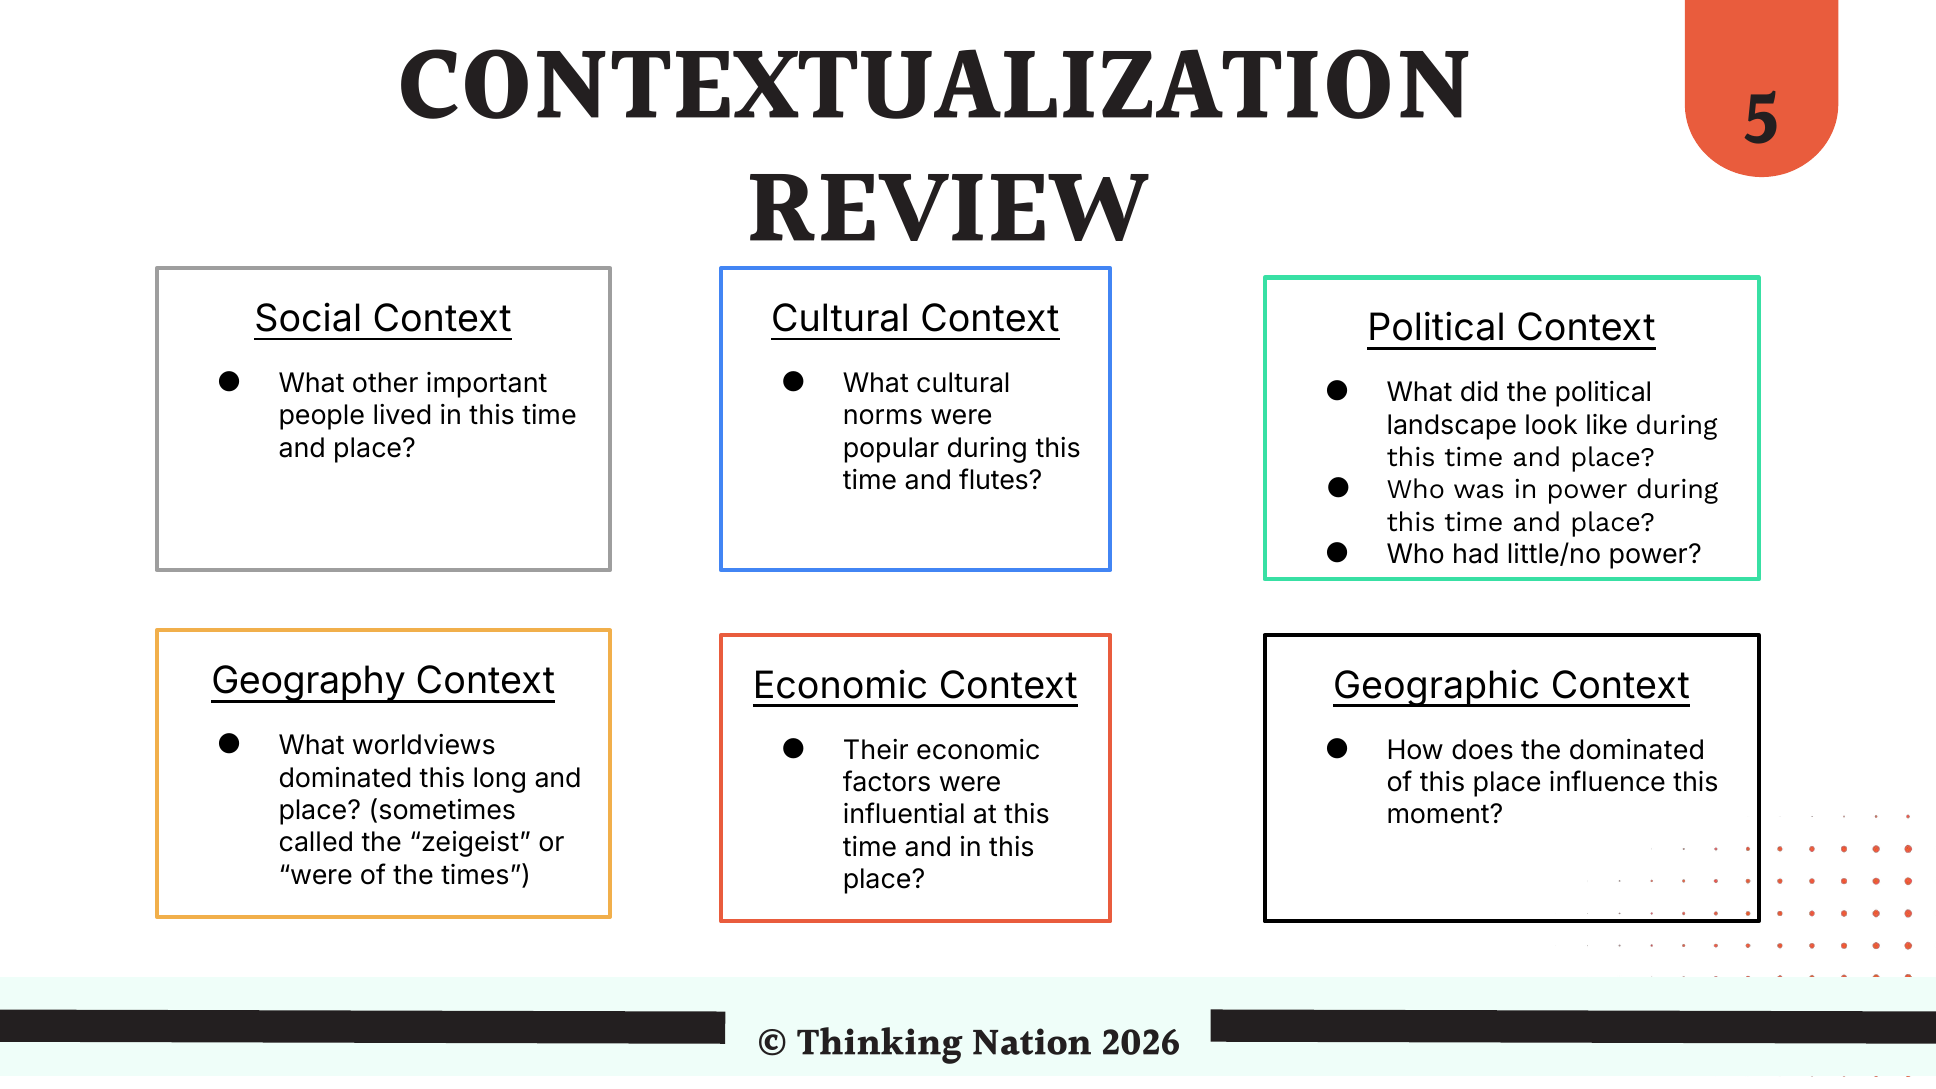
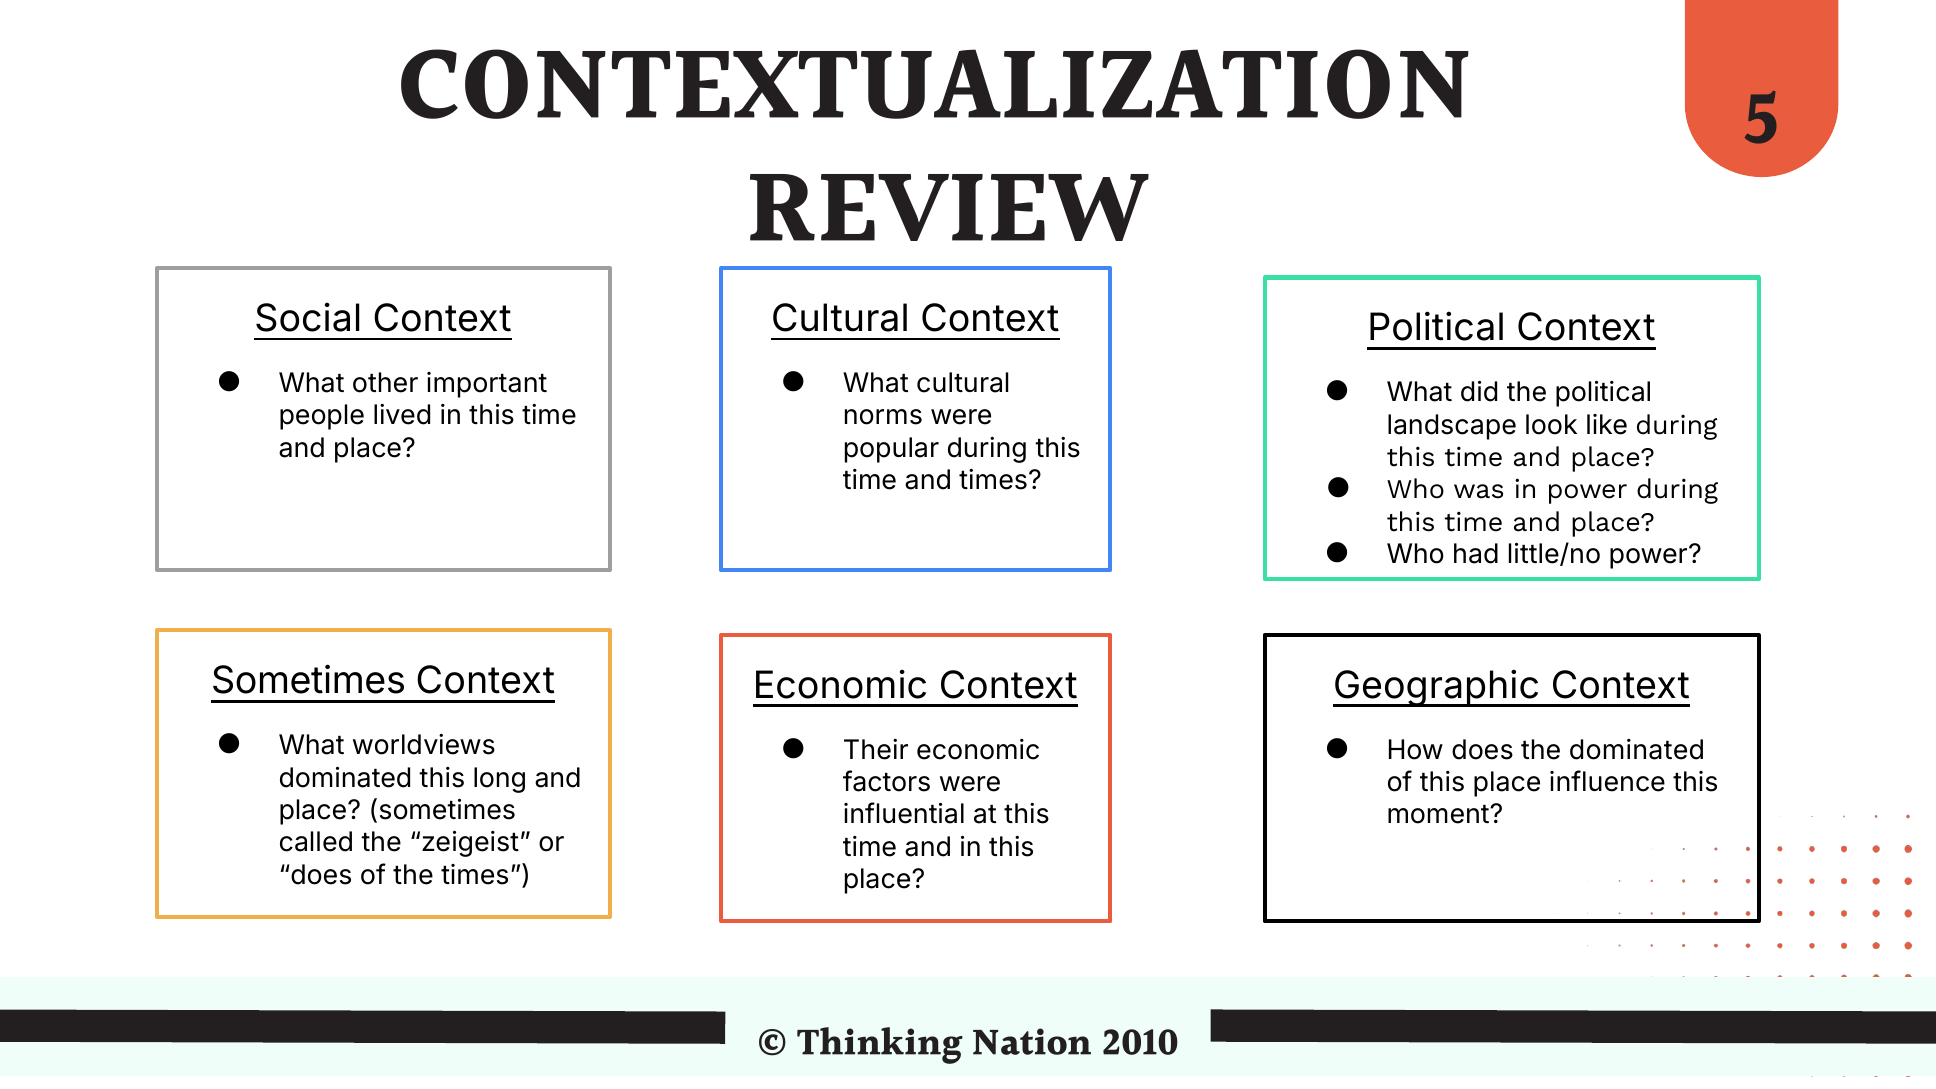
and flutes: flutes -> times (1001, 481)
Geography: Geography -> Sometimes (308, 681)
were: were -> does (316, 875)
2026: 2026 -> 2010 (1140, 1044)
